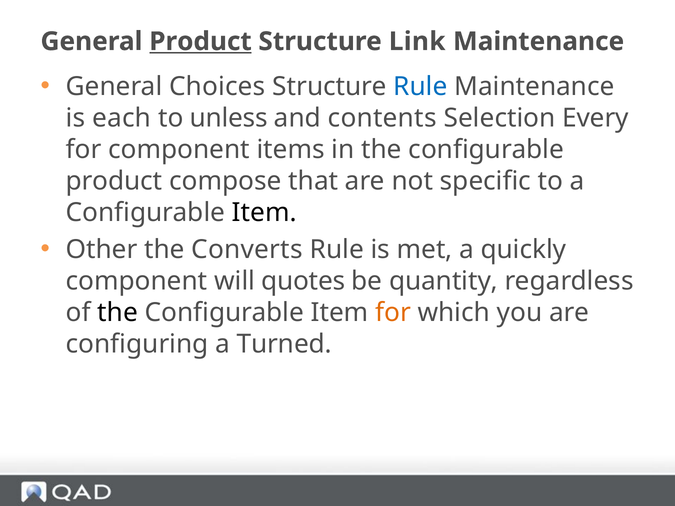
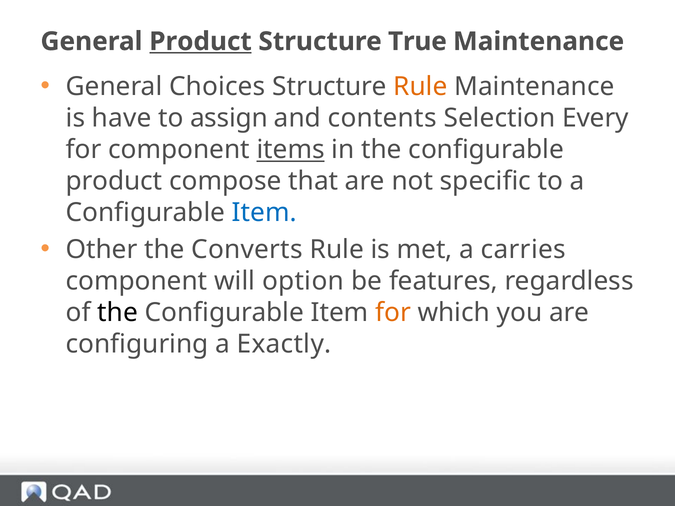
Link: Link -> True (417, 41)
Rule colour: blue -> orange (420, 87)
each: each -> have (122, 118)
unless: unless -> assign (229, 118)
items underline: none -> present (291, 150)
Item colour: black -> blue (264, 213)
quickly: quickly -> carries (523, 250)
quotes: quotes -> option (303, 281)
quantity: quantity -> features (443, 281)
Turned: Turned -> Exactly (284, 344)
